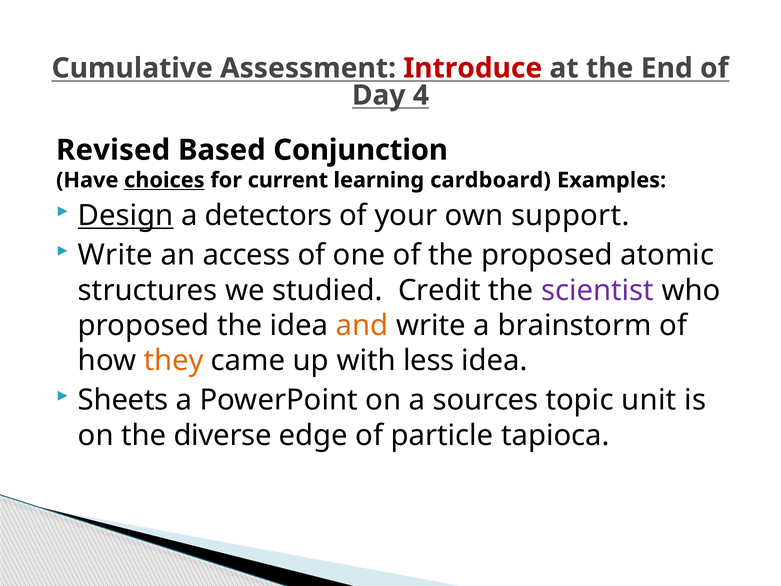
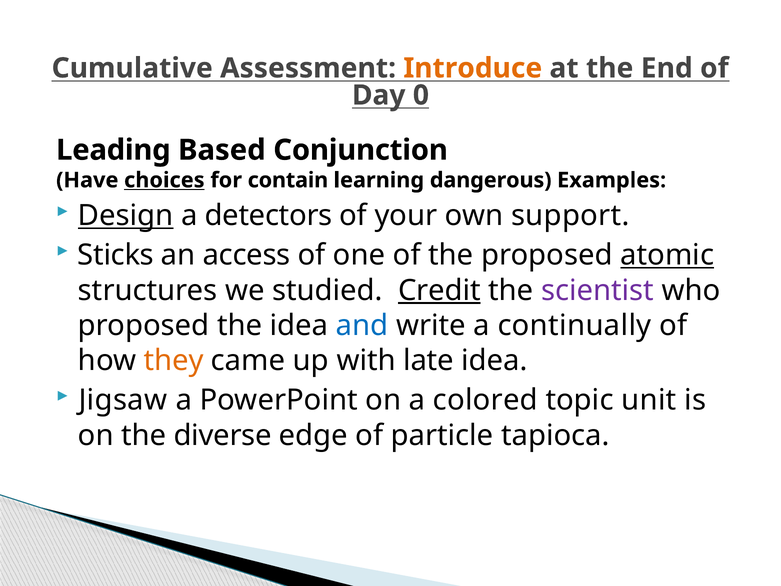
Introduce colour: red -> orange (473, 68)
4: 4 -> 0 (421, 95)
Revised: Revised -> Leading (113, 150)
current: current -> contain (288, 180)
cardboard: cardboard -> dangerous (491, 180)
Write: Write -> Sticks (116, 255)
atomic underline: none -> present (667, 255)
Credit underline: none -> present (439, 290)
and colour: orange -> blue (362, 325)
brainstorm: brainstorm -> continually (574, 325)
less: less -> late (429, 361)
Sheets: Sheets -> Jigsaw (123, 400)
sources: sources -> colored (485, 400)
